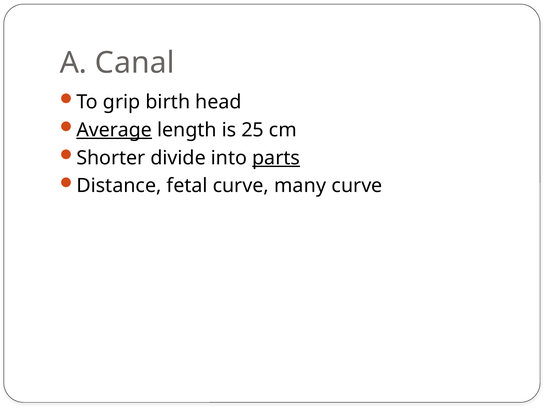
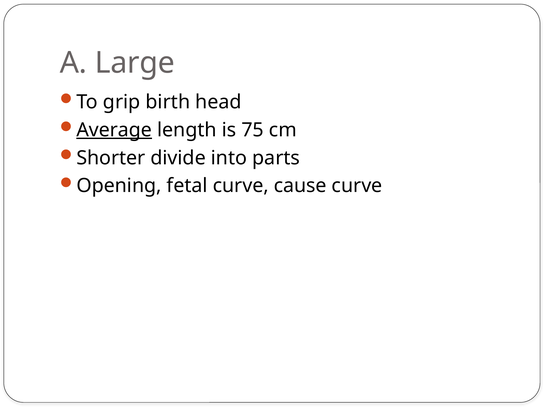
Canal: Canal -> Large (135, 63)
25: 25 -> 75 (253, 130)
parts underline: present -> none (276, 158)
Distance: Distance -> Opening (119, 186)
many: many -> cause (300, 186)
